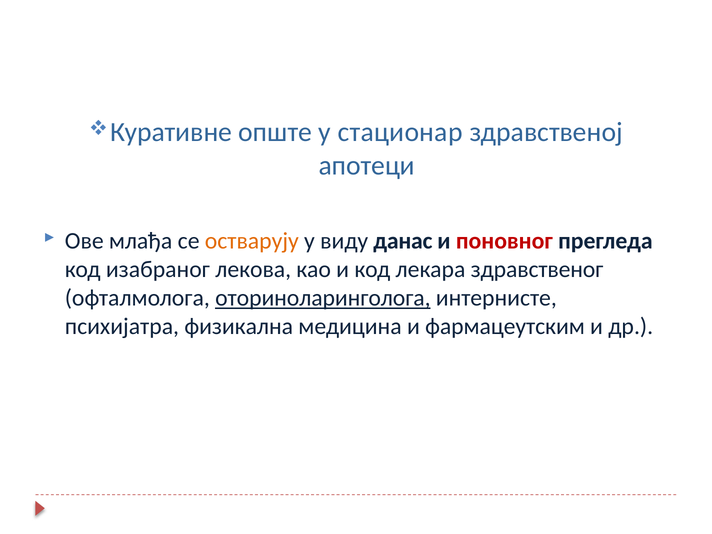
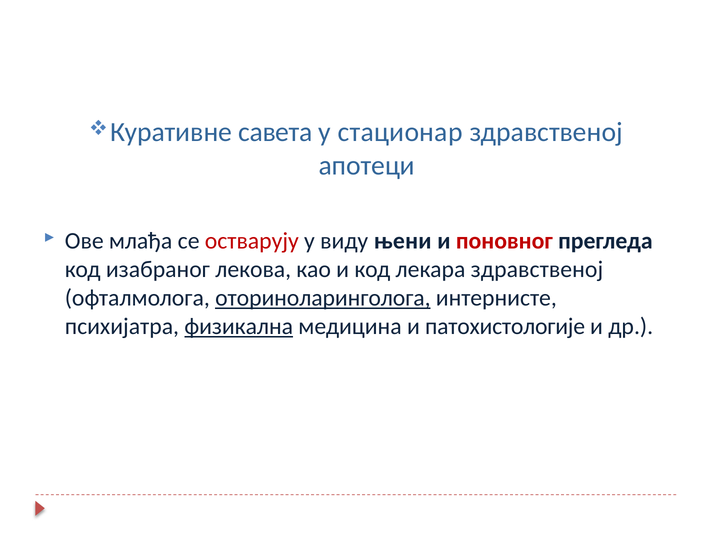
опште: опште -> савета (275, 132)
остварују colour: orange -> red (252, 241)
данас: данас -> њени (403, 241)
лекара здравственог: здравственог -> здравственој (537, 270)
физикална underline: none -> present (239, 327)
фармацеутским: фармацеутским -> патохистологије (505, 327)
